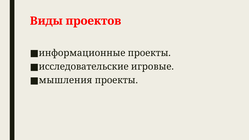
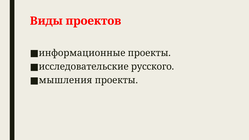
игровые: игровые -> русского (152, 67)
